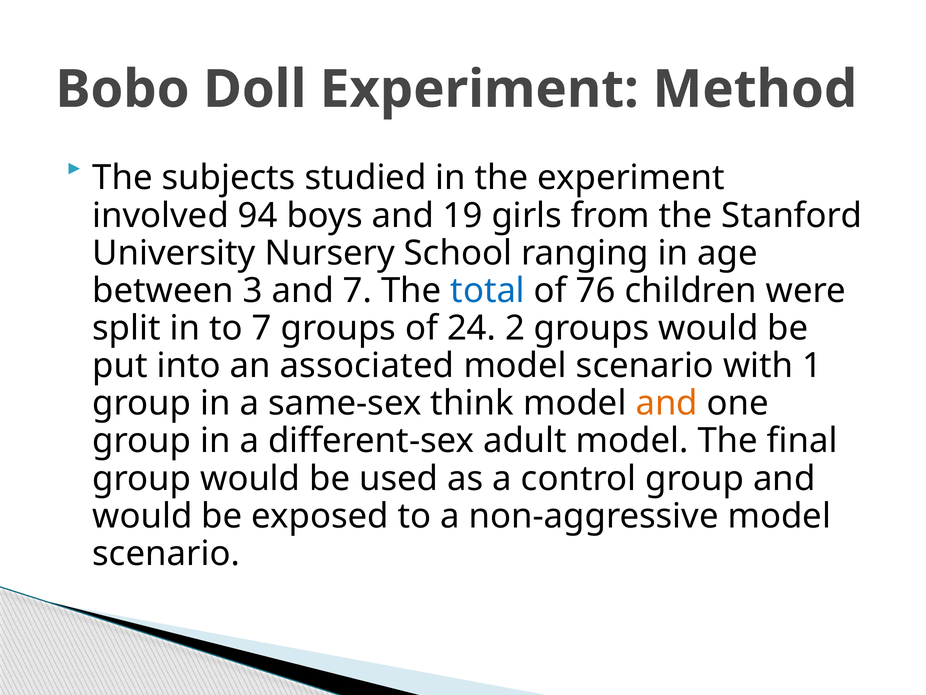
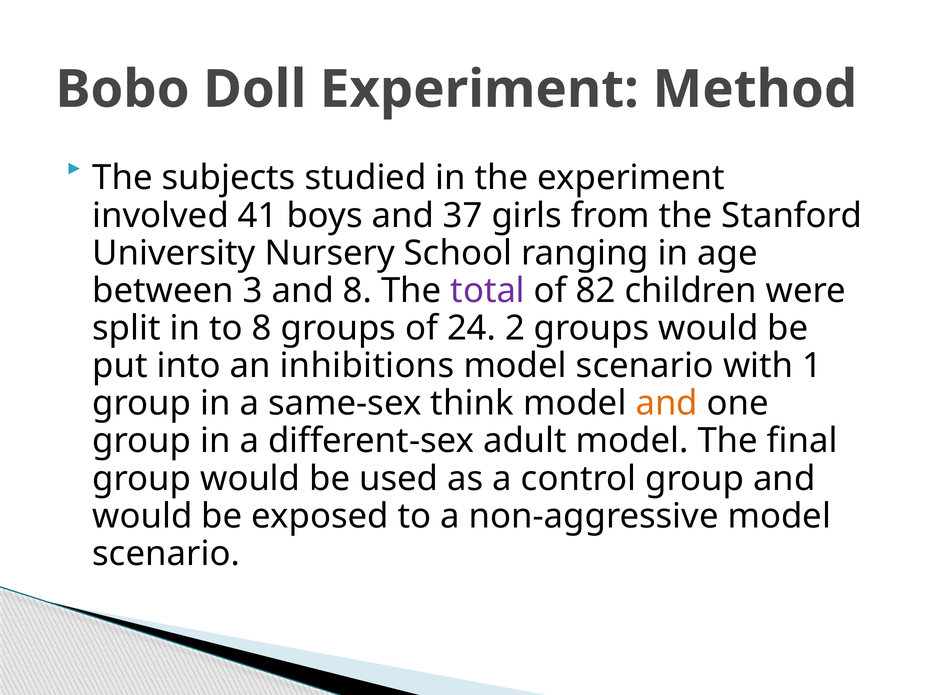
94: 94 -> 41 (258, 215)
19: 19 -> 37 (463, 215)
and 7: 7 -> 8 (358, 291)
total colour: blue -> purple (488, 291)
76: 76 -> 82 (596, 291)
to 7: 7 -> 8 (262, 328)
associated: associated -> inhibitions (367, 366)
